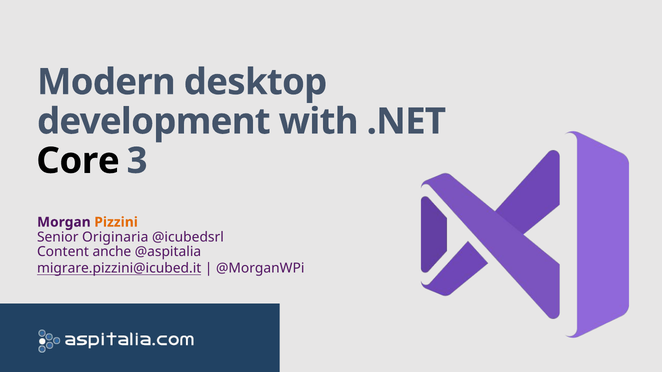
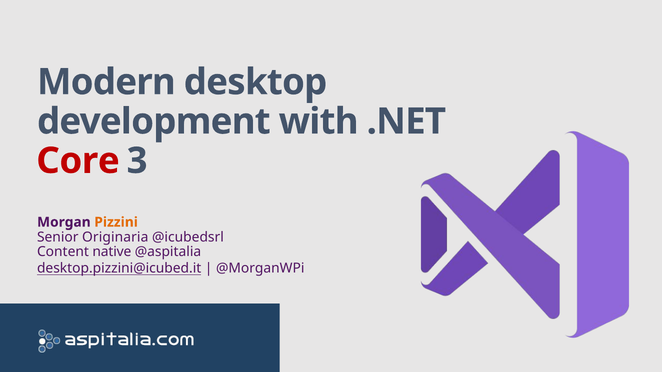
Core colour: black -> red (78, 161)
anche: anche -> native (112, 252)
migrare.pizzini@icubed.it: migrare.pizzini@icubed.it -> desktop.pizzini@icubed.it (119, 269)
